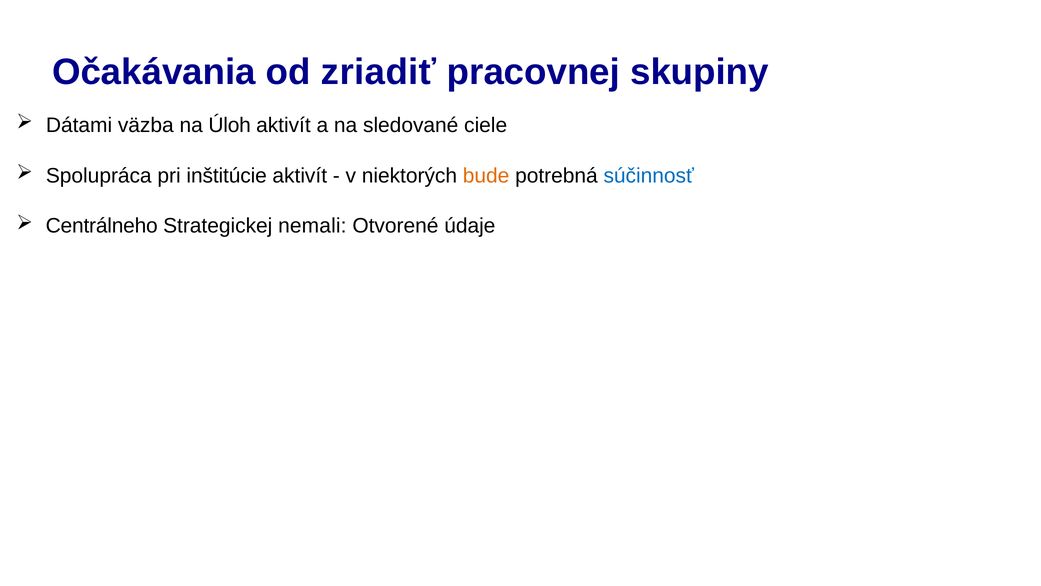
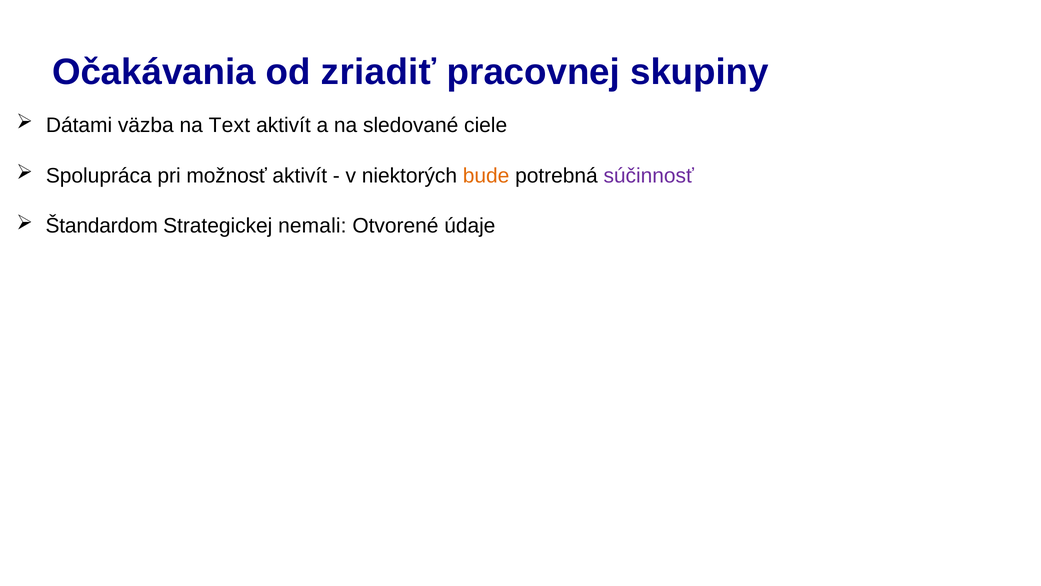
Úloh: Úloh -> Text (229, 125)
inštitúcie: inštitúcie -> možnosť (227, 176)
súčinnosť colour: blue -> purple (649, 176)
Centrálneho: Centrálneho -> Štandardom (102, 226)
